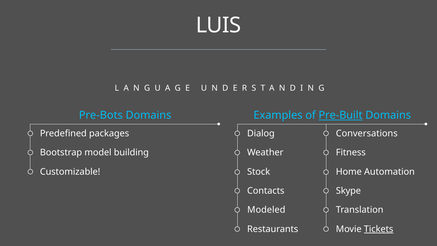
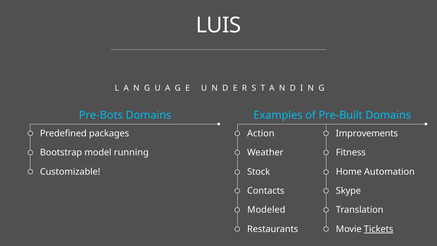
Pre-Built underline: present -> none (341, 115)
Dialog: Dialog -> Action (261, 133)
Conversations: Conversations -> Improvements (367, 133)
building: building -> running (131, 152)
